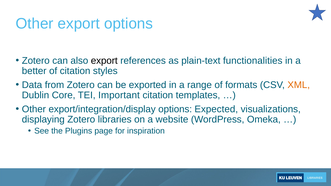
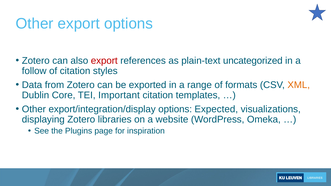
export colour: black -> red (104, 61)
functionalities: functionalities -> uncategorized (253, 61)
better: better -> follow (34, 71)
